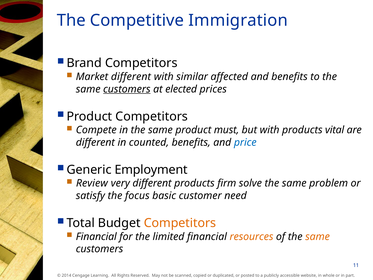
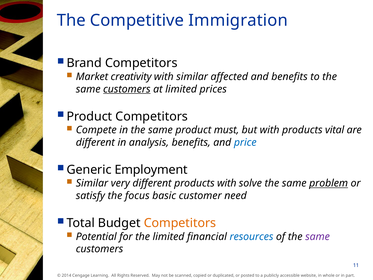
Market different: different -> creativity (131, 77)
at elected: elected -> limited (181, 89)
counted: counted -> analysis (149, 142)
Review: Review -> Similar (92, 183)
products firm: firm -> with (227, 183)
problem underline: none -> present (329, 183)
Financial: Financial -> Potential (96, 236)
resources colour: orange -> blue (251, 236)
same colour: orange -> purple (318, 236)
